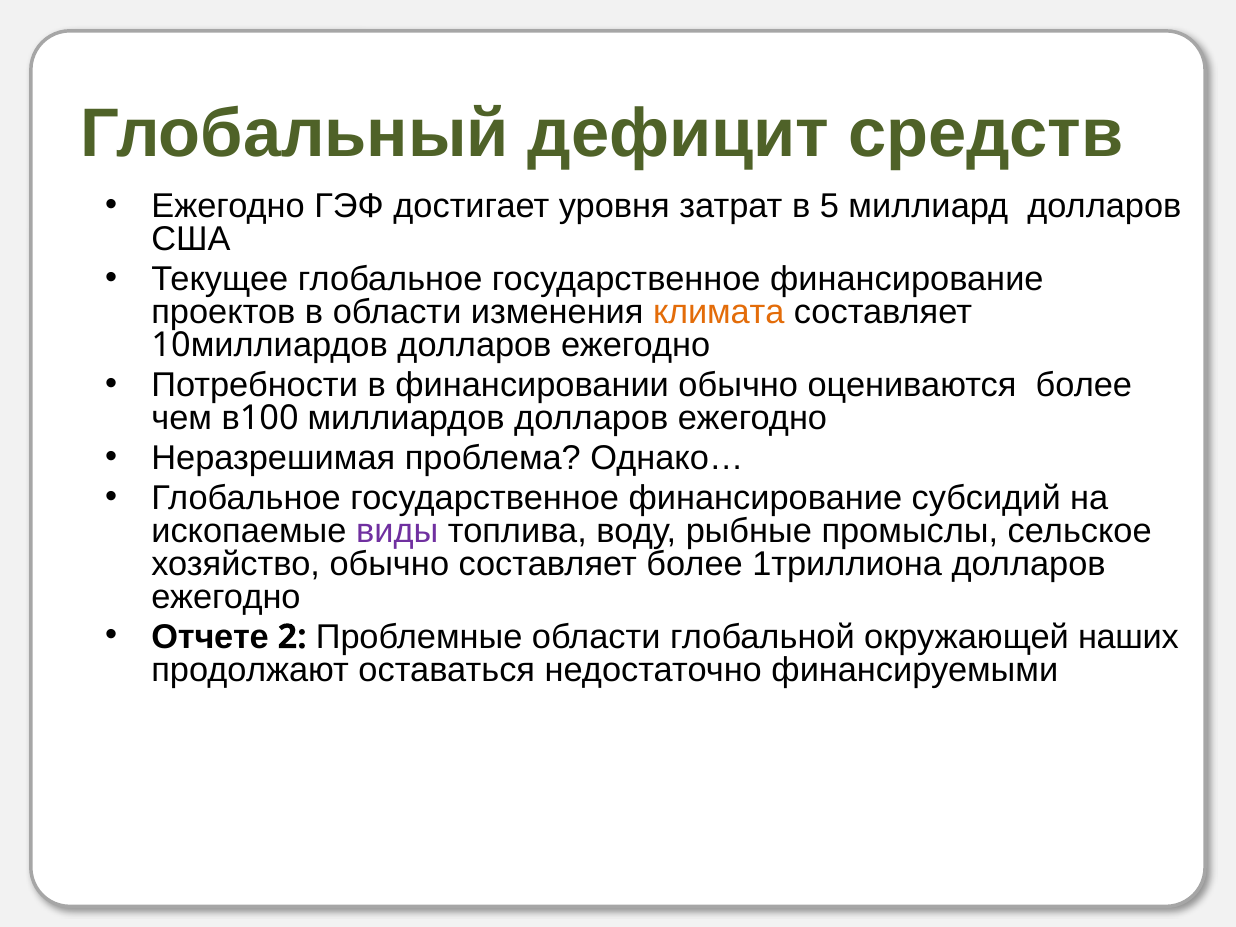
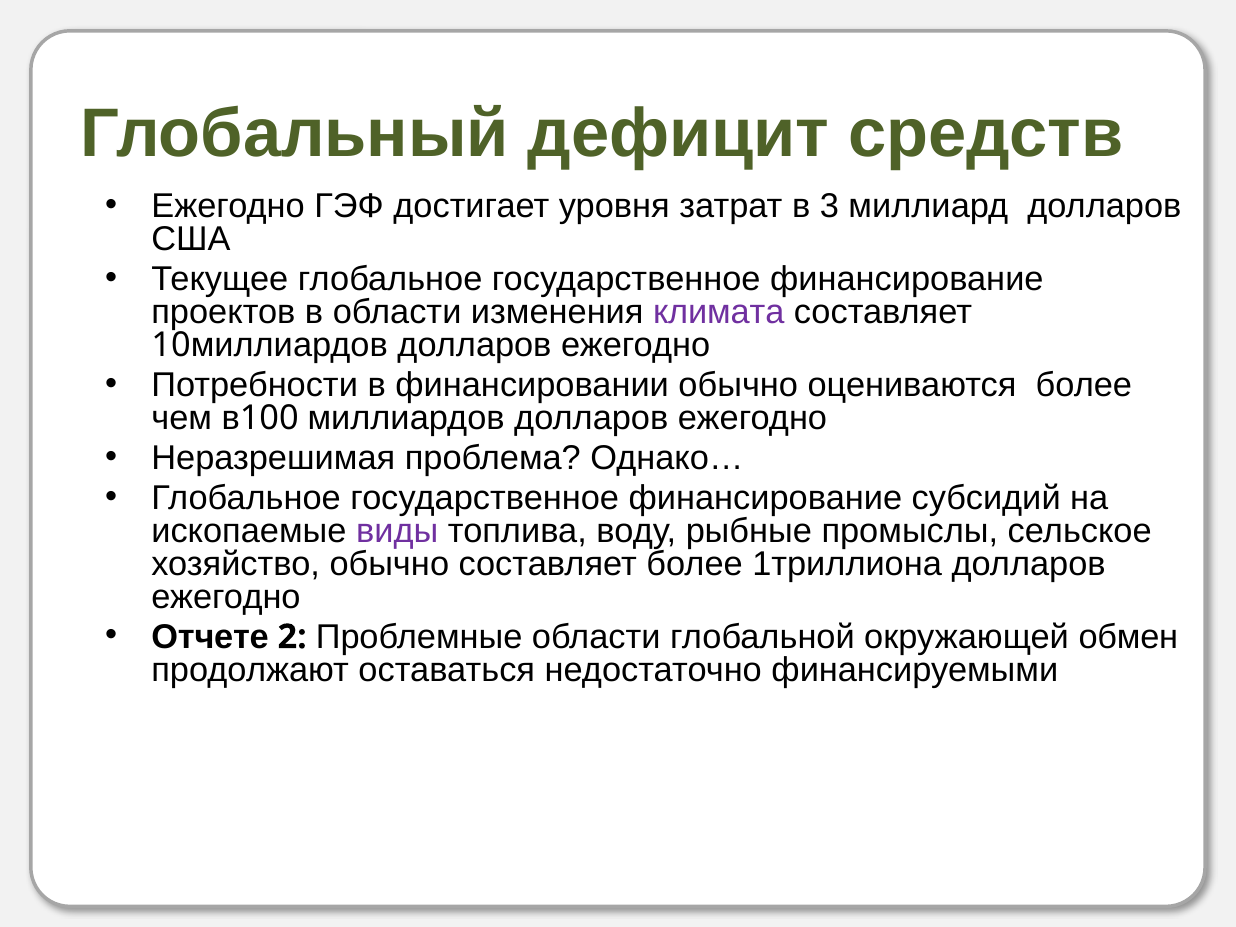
5: 5 -> 3 (829, 207)
климата colour: orange -> purple (719, 312)
наших: наших -> обмен (1128, 637)
